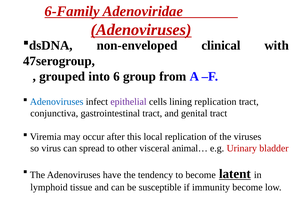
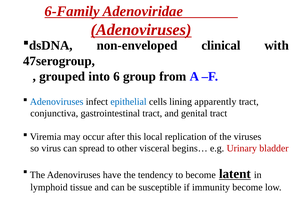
epithelial colour: purple -> blue (128, 102)
lining replication: replication -> apparently (215, 102)
animal…: animal… -> begins… (190, 148)
